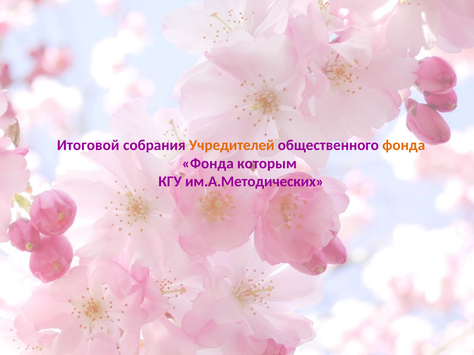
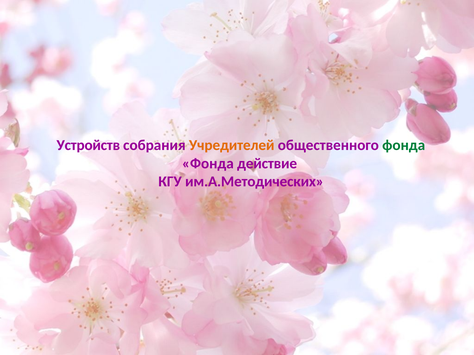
Итоговой: Итоговой -> Устройств (88, 145)
фонда colour: orange -> green (404, 145)
которым: которым -> действие (267, 164)
